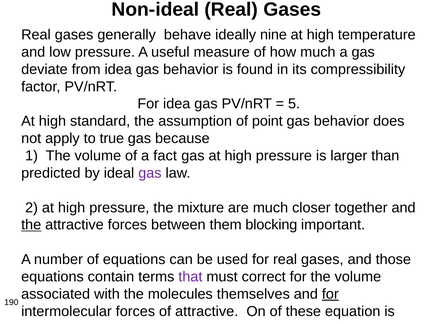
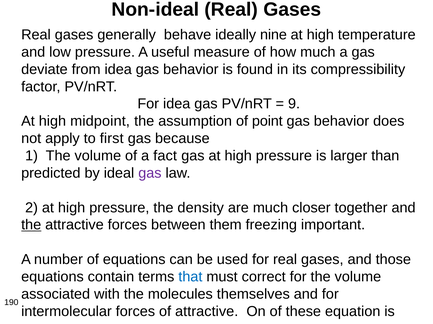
5: 5 -> 9 (294, 104)
standard: standard -> midpoint (100, 121)
true: true -> first (112, 139)
mixture: mixture -> density (201, 208)
blocking: blocking -> freezing (271, 225)
that colour: purple -> blue (190, 277)
for underline: present -> none (330, 295)
